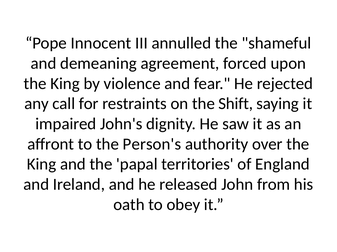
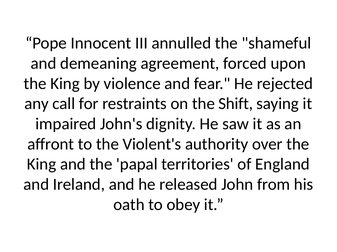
Person's: Person's -> Violent's (152, 144)
